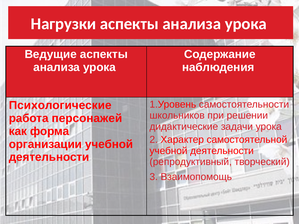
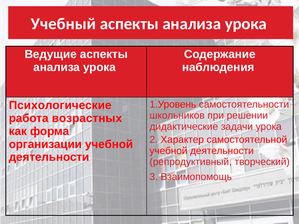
Нагрузки: Нагрузки -> Учебный (63, 24)
персонажей: персонажей -> возрастных (87, 118)
